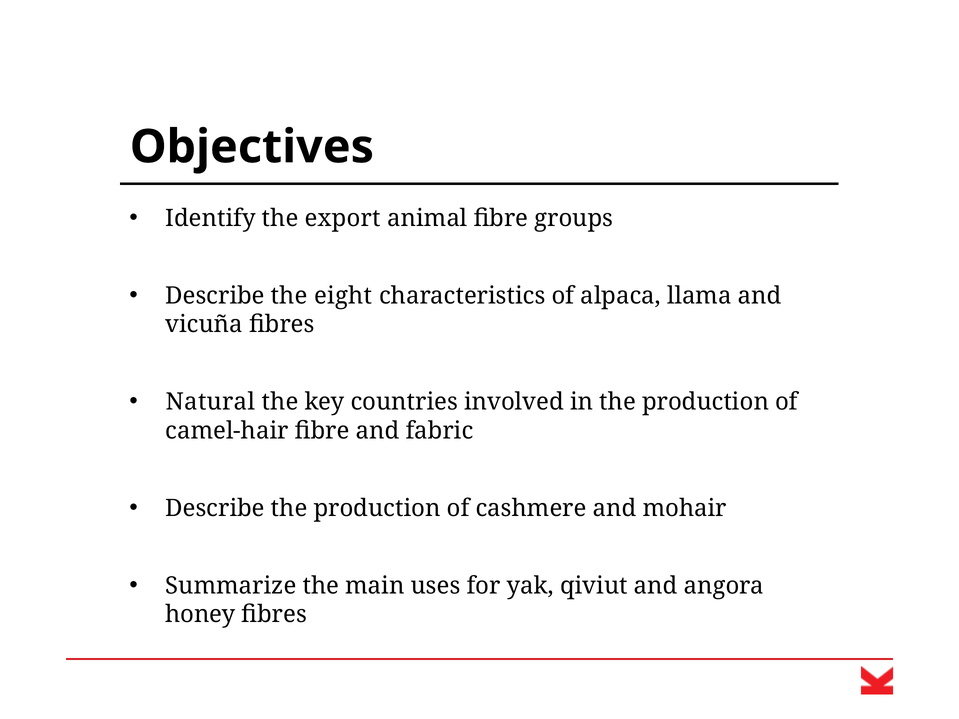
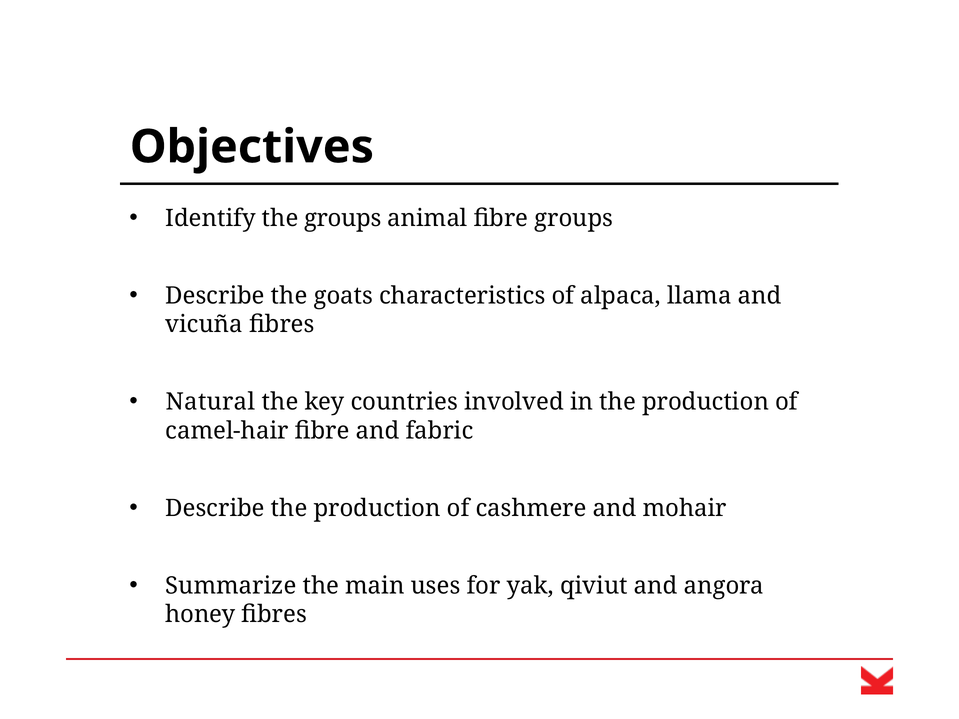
the export: export -> groups (343, 218)
eight: eight -> goats (343, 296)
